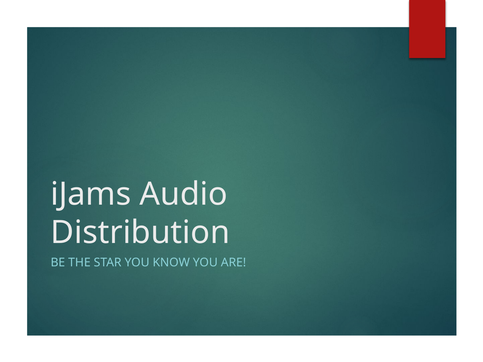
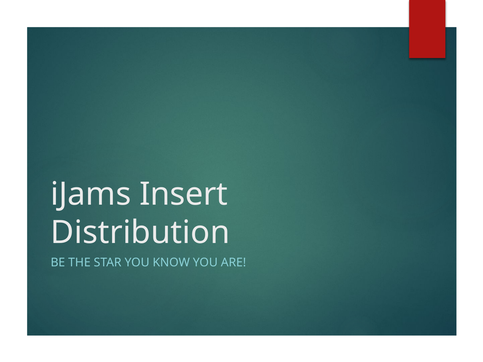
Audio: Audio -> Insert (184, 194)
